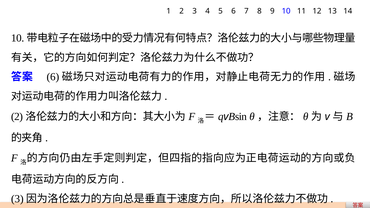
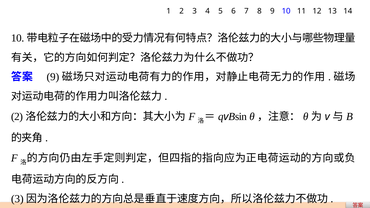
6: 6 -> 9 (53, 77)
